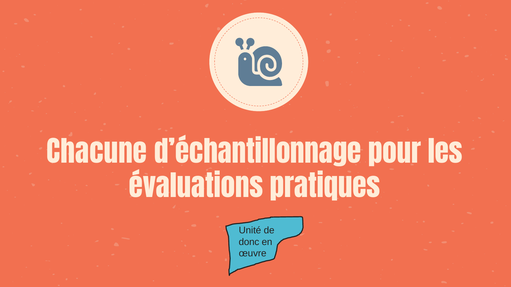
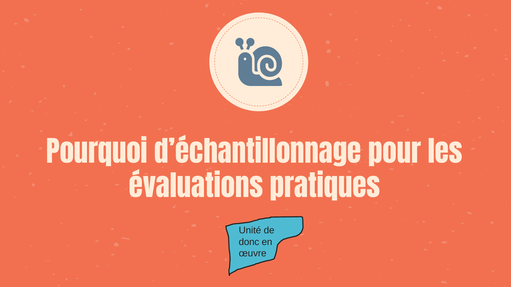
Chacune: Chacune -> Pourquoi (97, 154)
